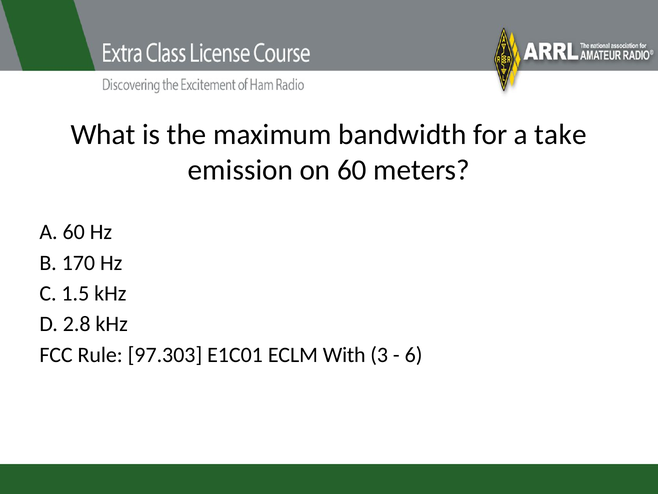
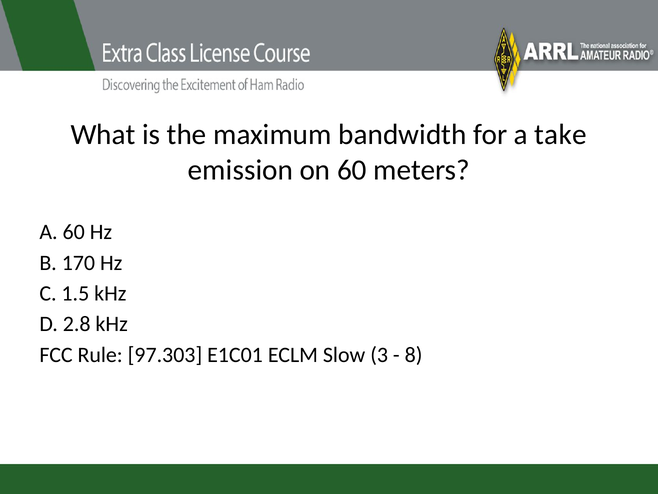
With: With -> Slow (344, 355)
6: 6 -> 8 (414, 355)
